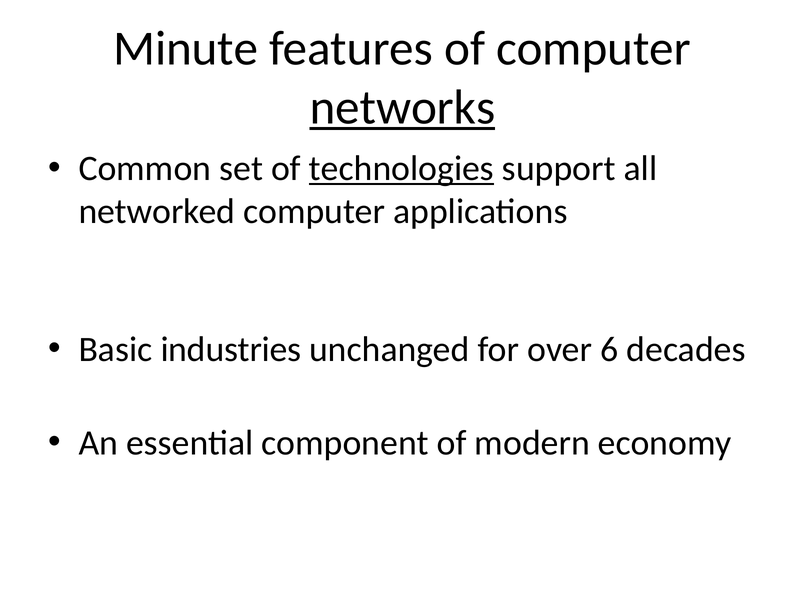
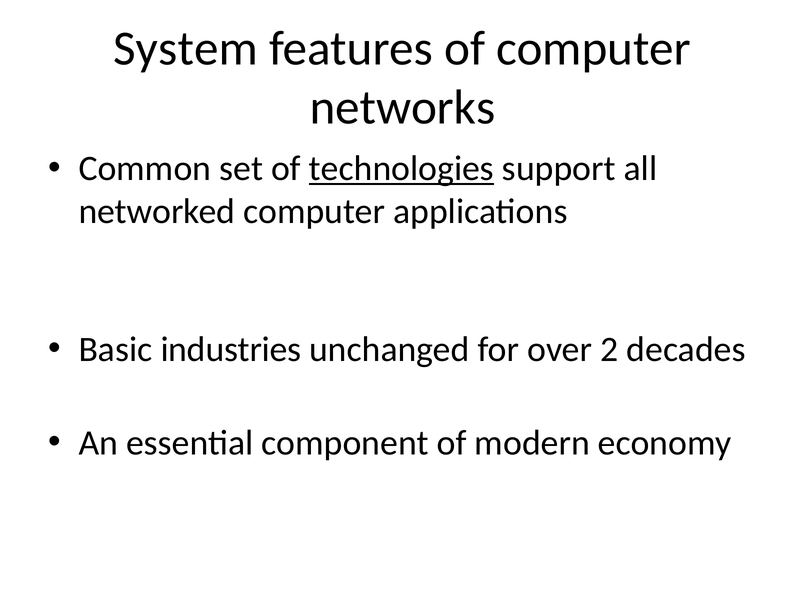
Minute: Minute -> System (186, 48)
networks underline: present -> none (402, 107)
6: 6 -> 2 (609, 350)
